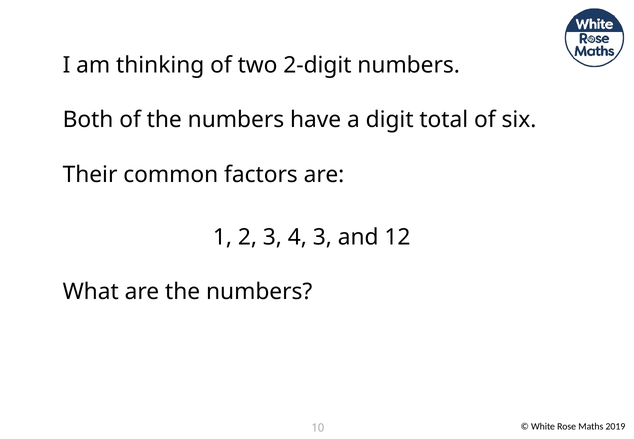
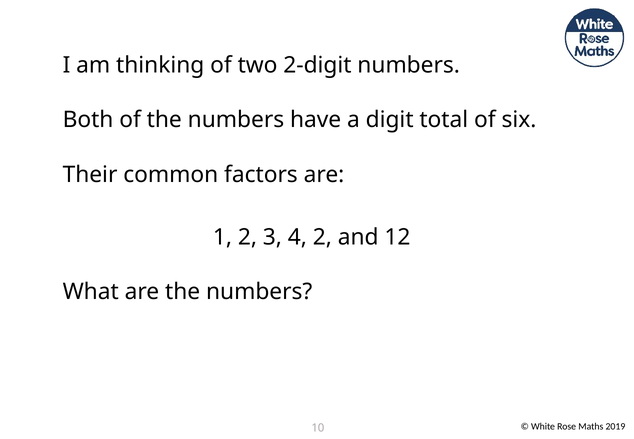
4 3: 3 -> 2 (322, 237)
